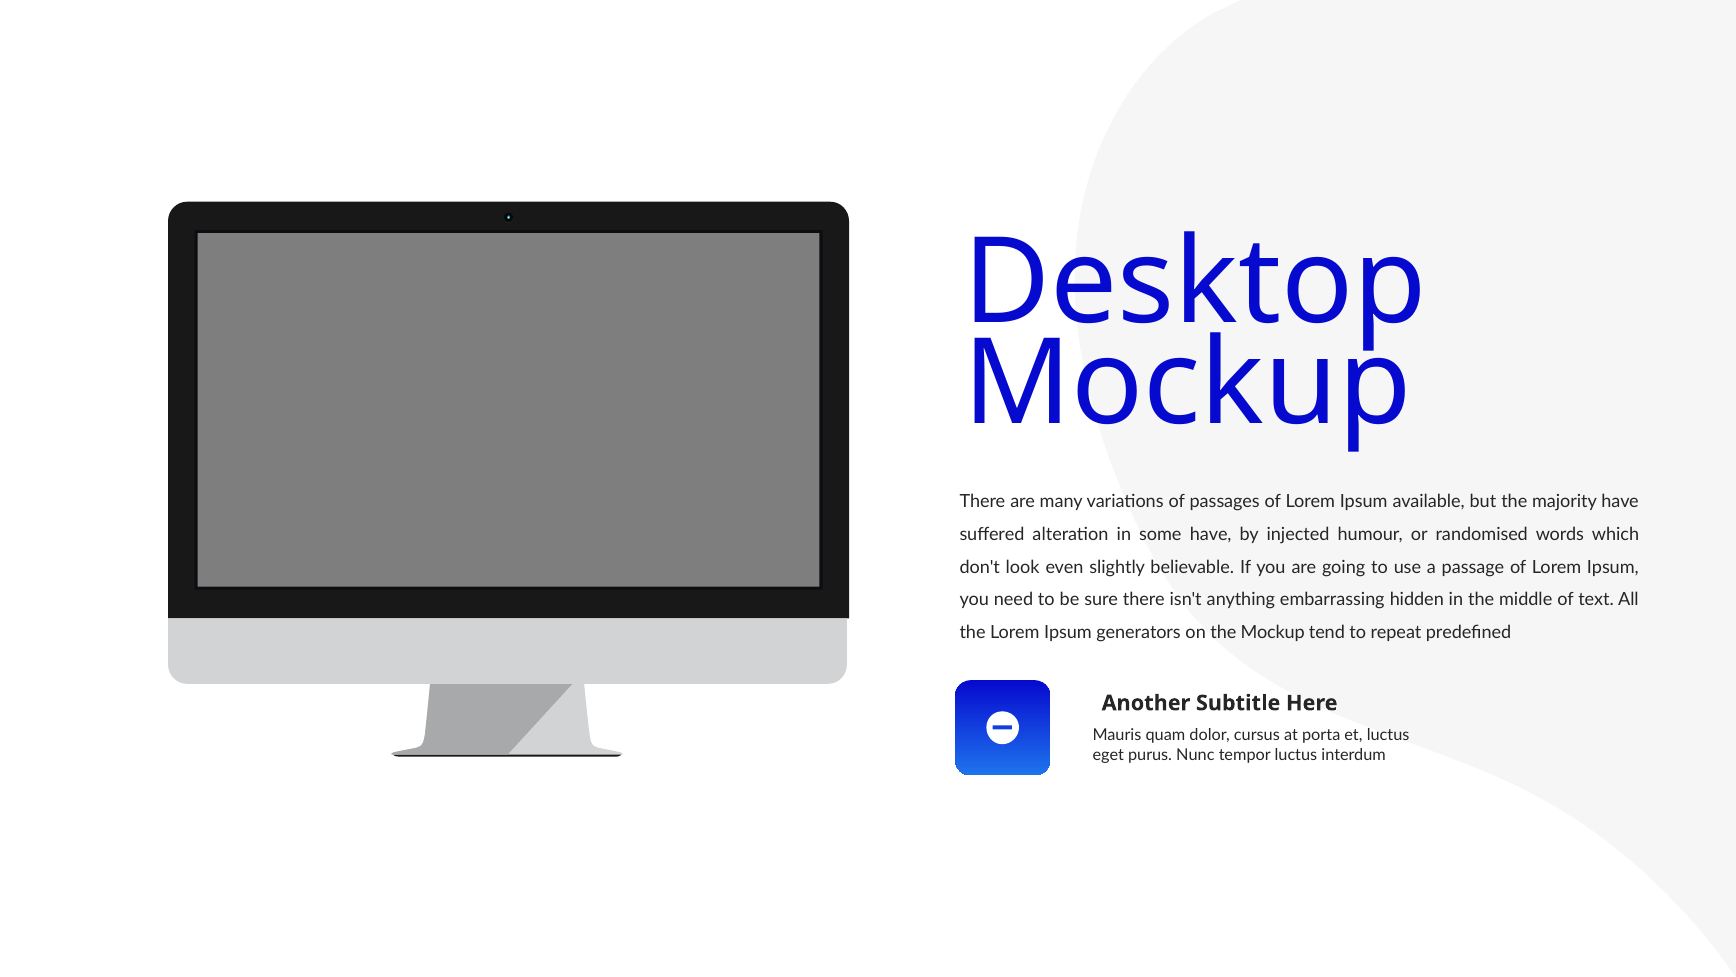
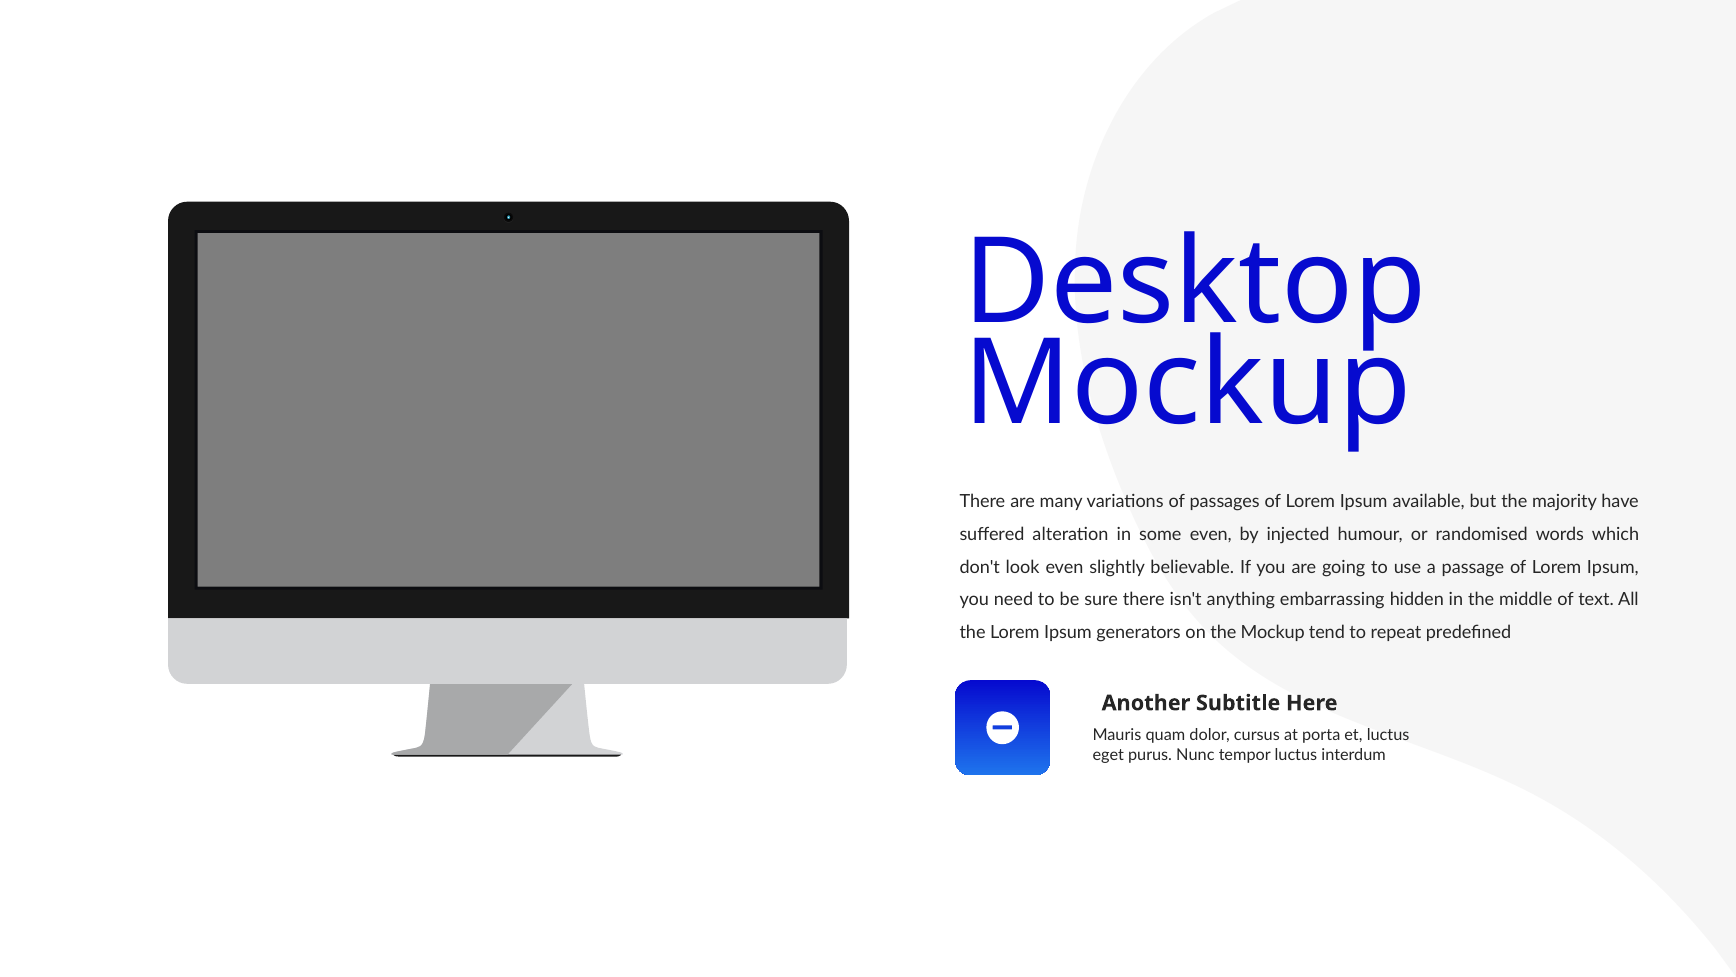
some have: have -> even (1211, 534)
